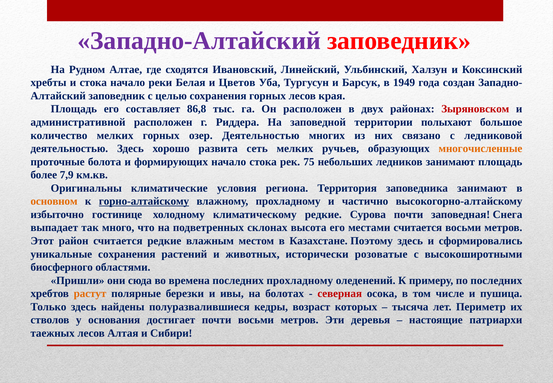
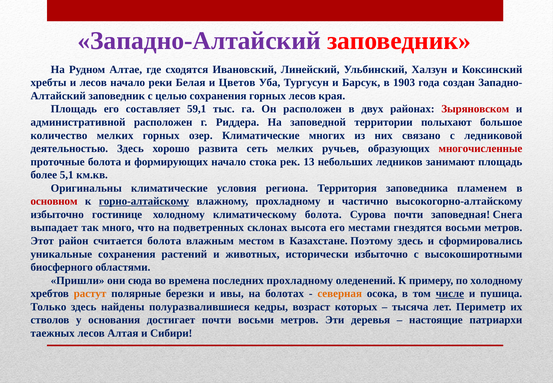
и стока: стока -> лесов (93, 83)
1949: 1949 -> 1903 (404, 83)
86,8: 86,8 -> 59,1 (197, 109)
озер Деятельностью: Деятельностью -> Климатические (261, 135)
многочисленные colour: orange -> red (480, 149)
75: 75 -> 13 (309, 162)
7,9: 7,9 -> 5,1 (67, 175)
заповедника занимают: занимают -> пламенем (482, 188)
основном colour: orange -> red (54, 201)
климатическому редкие: редкие -> болота (323, 214)
местами считается: считается -> гнездятся (418, 228)
считается редкие: редкие -> болота (164, 241)
исторически розоватые: розоватые -> избыточно (381, 254)
по последних: последних -> холодному (496, 280)
северная colour: red -> orange (340, 294)
числе underline: none -> present (450, 294)
